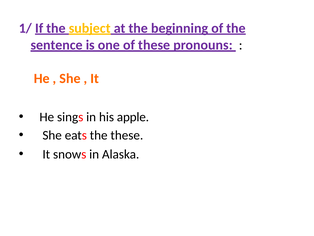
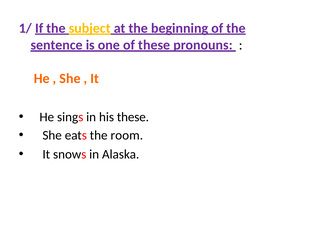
his apple: apple -> these (133, 117)
the these: these -> room (127, 135)
